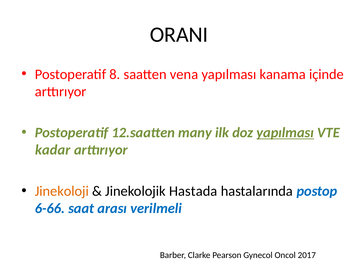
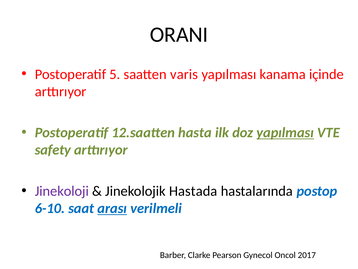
8: 8 -> 5 (115, 74)
vena: vena -> varis (184, 74)
many: many -> hasta (195, 132)
kadar: kadar -> safety (53, 150)
Jinekoloji colour: orange -> purple (62, 191)
6-66: 6-66 -> 6-10 (50, 208)
arası underline: none -> present (112, 208)
